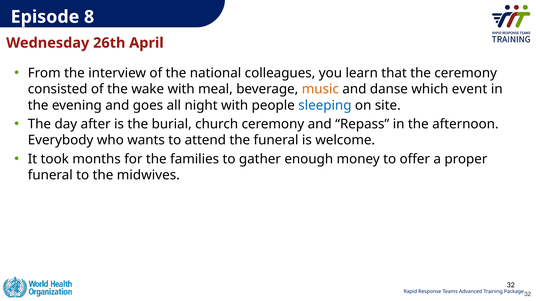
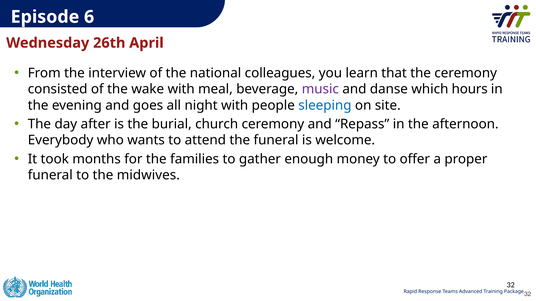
8: 8 -> 6 (89, 17)
music colour: orange -> purple (320, 89)
event: event -> hours (470, 89)
